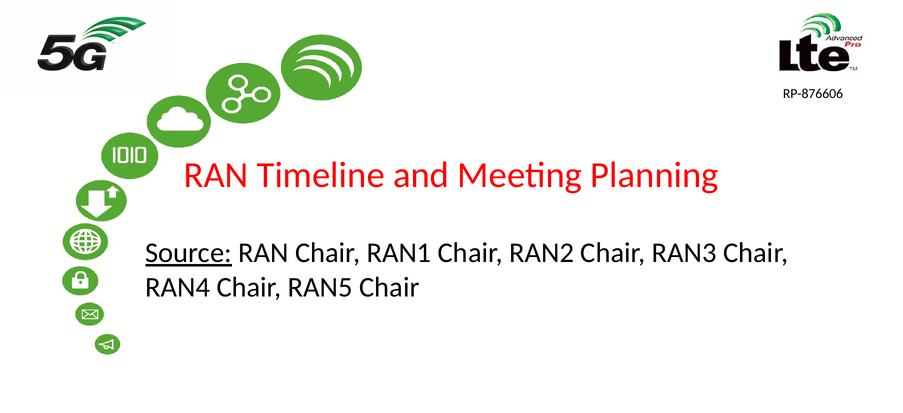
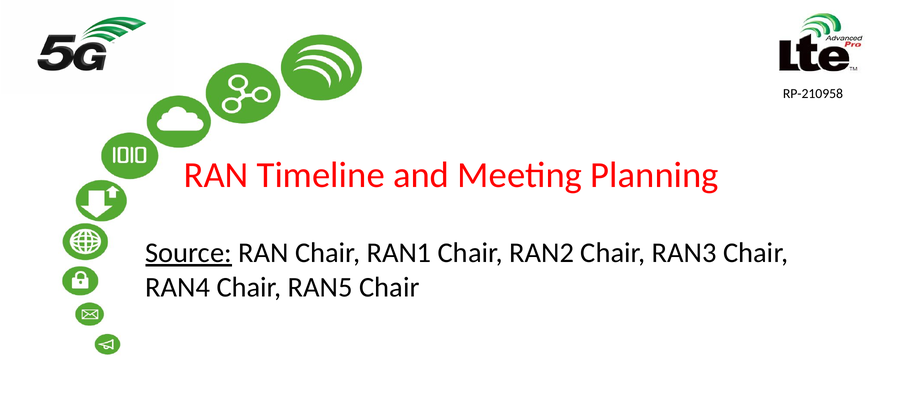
RP-876606: RP-876606 -> RP-210958 (813, 94)
